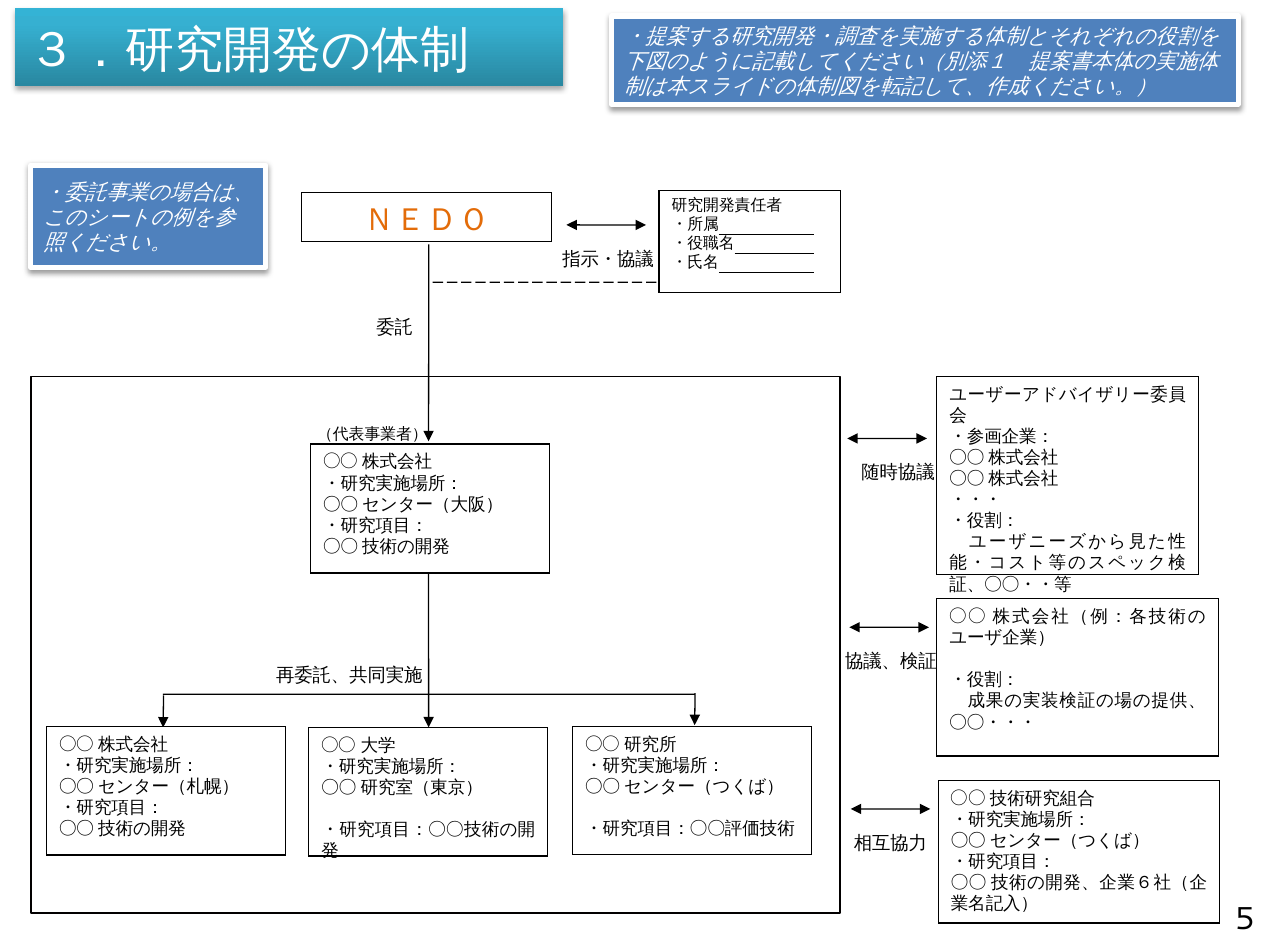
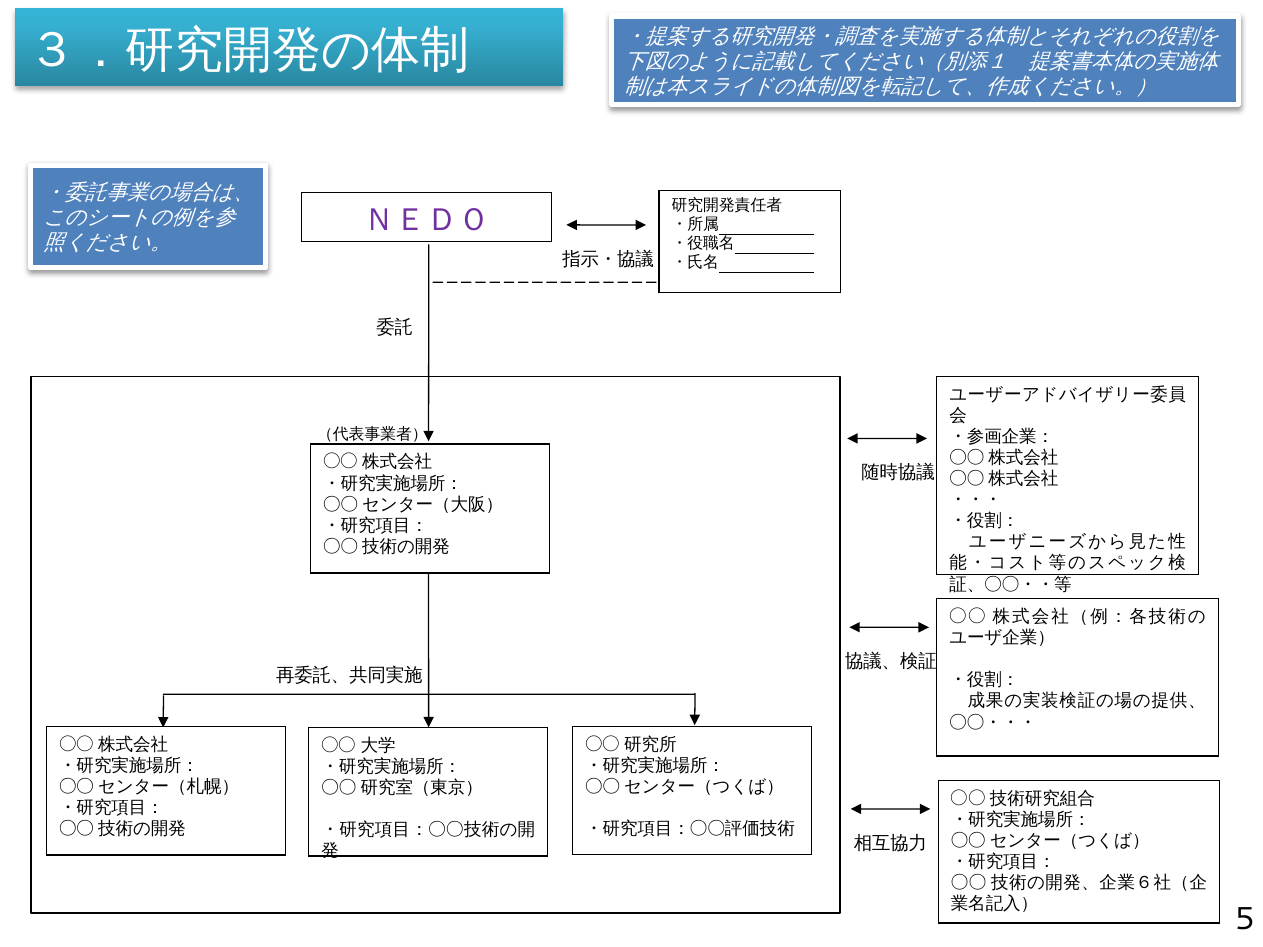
ＮＥＤＯ colour: orange -> purple (427, 220)
